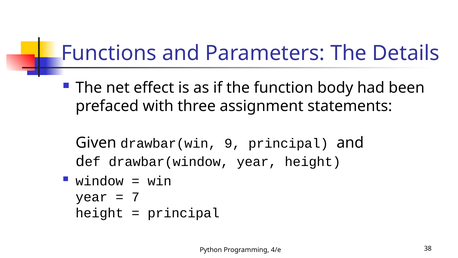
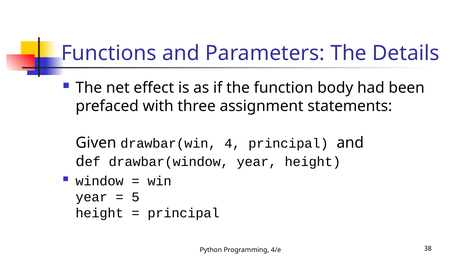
9: 9 -> 4 (232, 143)
7: 7 -> 5 (136, 197)
